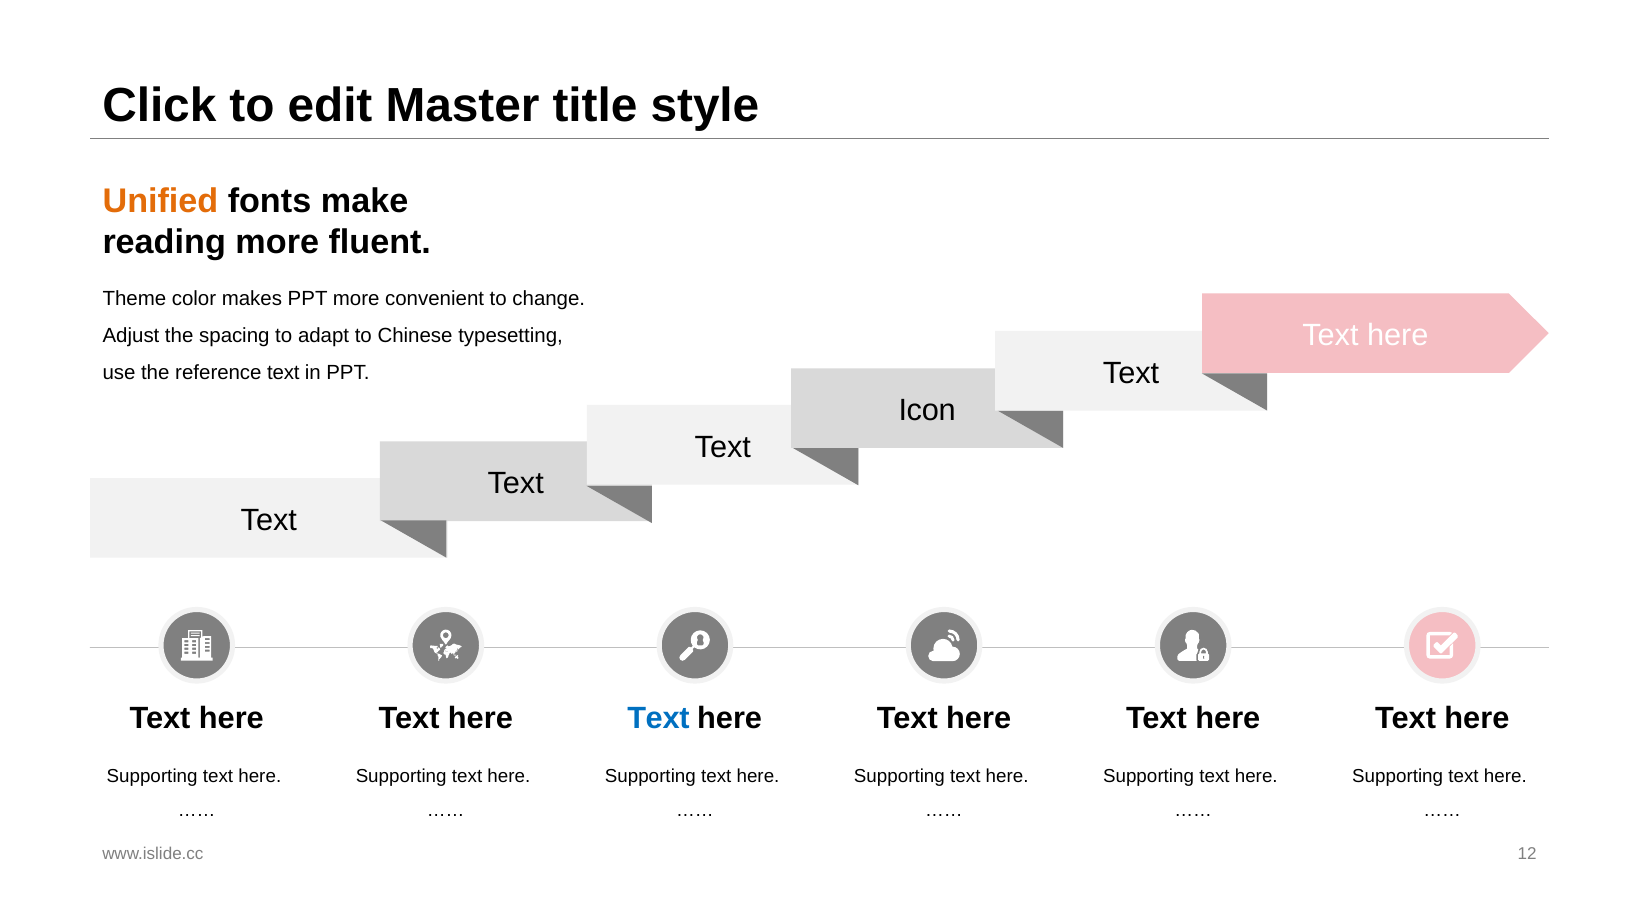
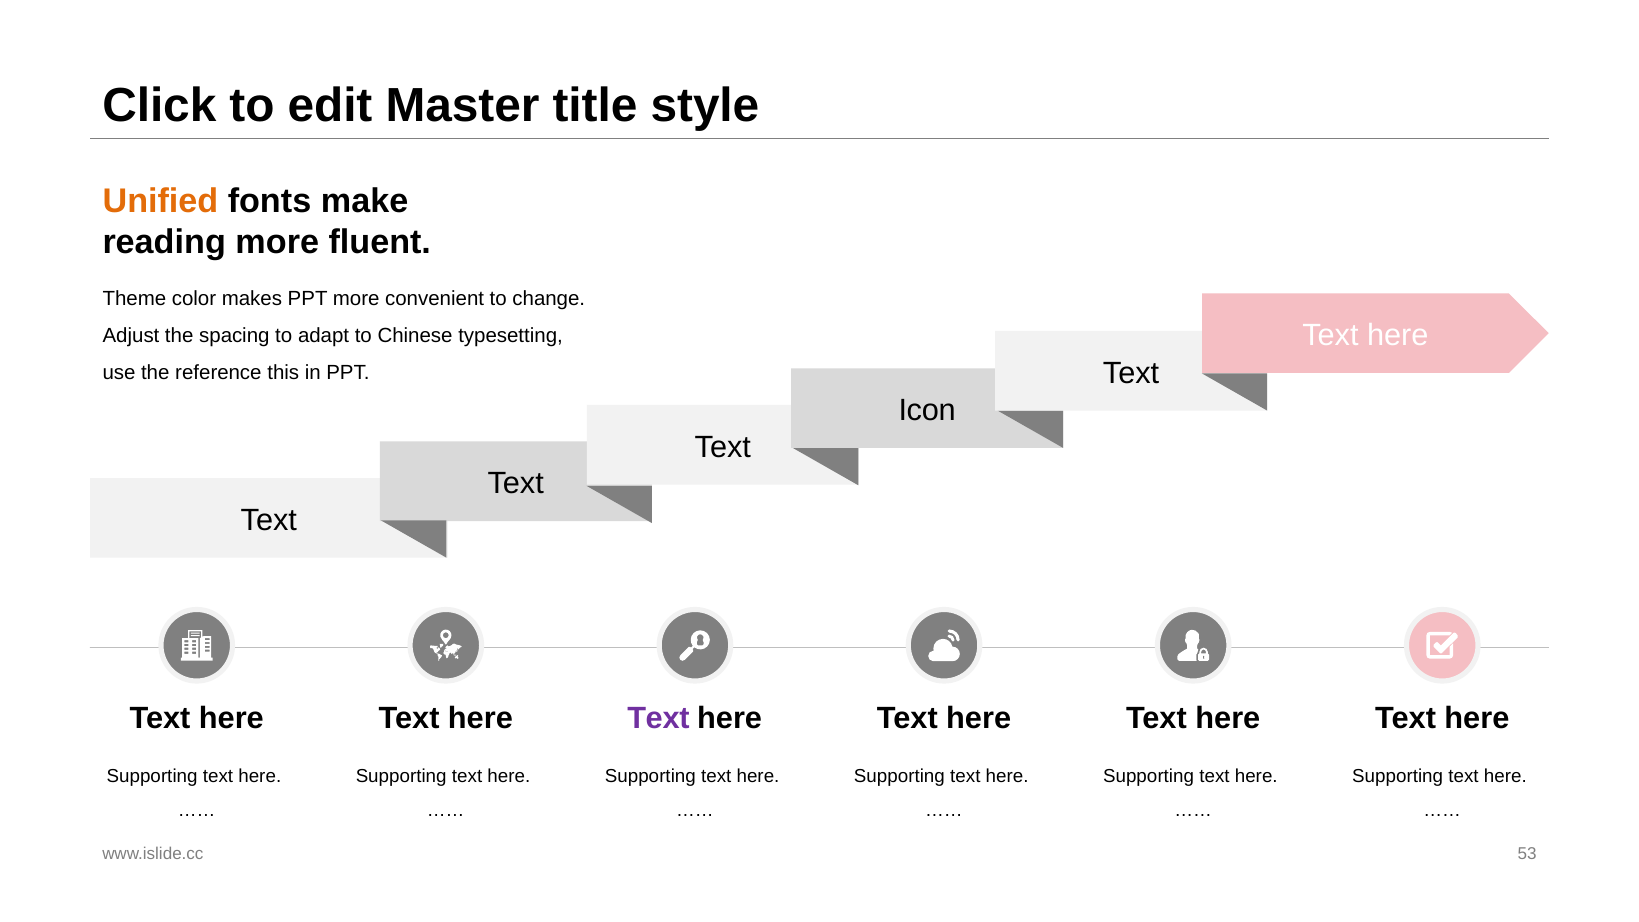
reference text: text -> this (283, 373)
Text colour: blue -> purple (658, 719)
12: 12 -> 53 (1527, 854)
